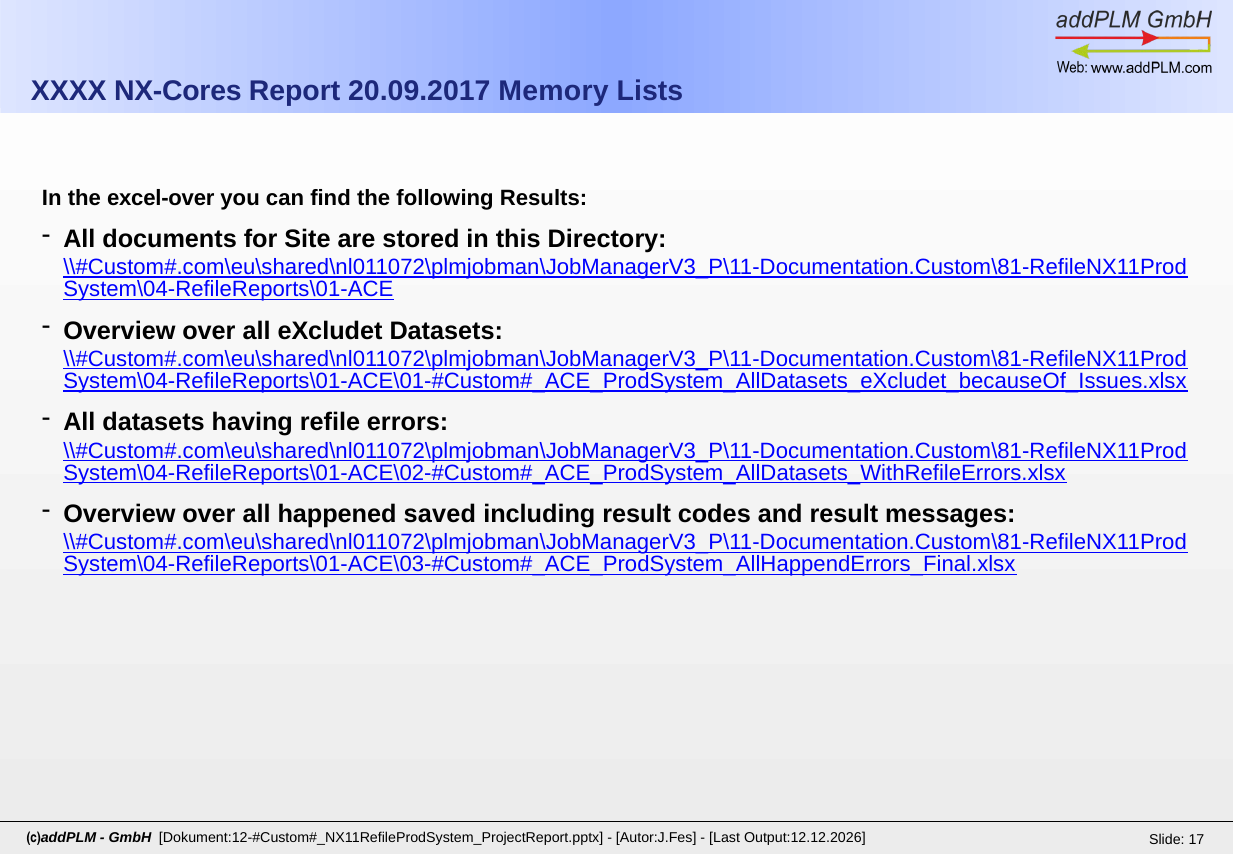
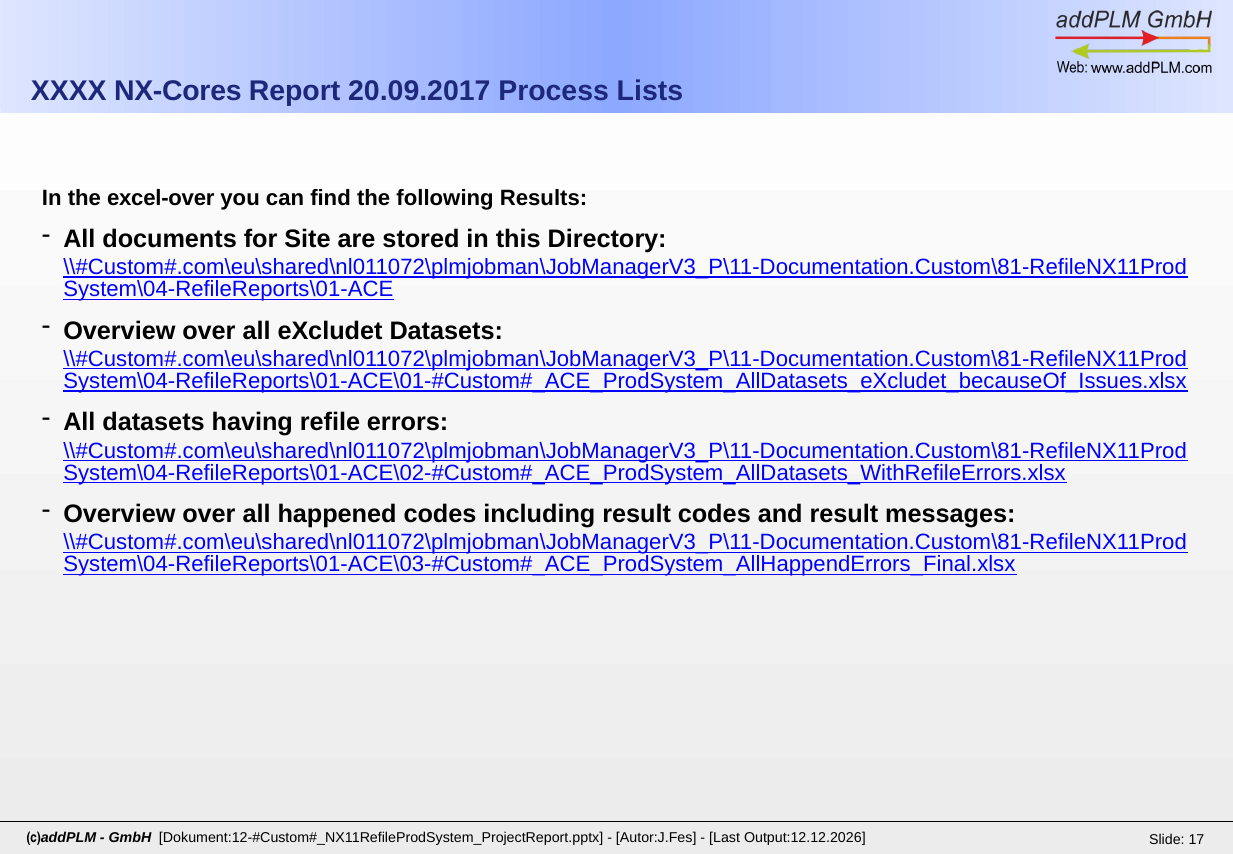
Memory: Memory -> Process (554, 91)
happened saved: saved -> codes (440, 514)
